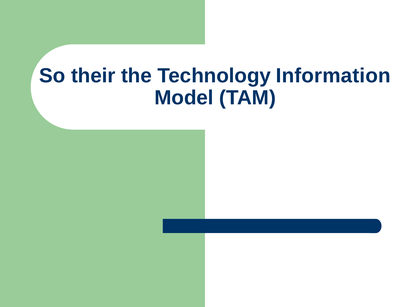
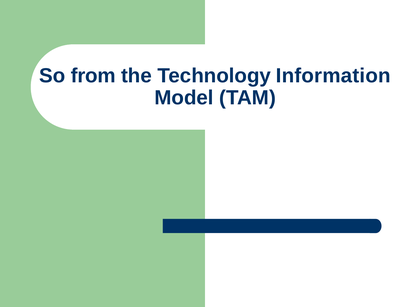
their: their -> from (93, 76)
